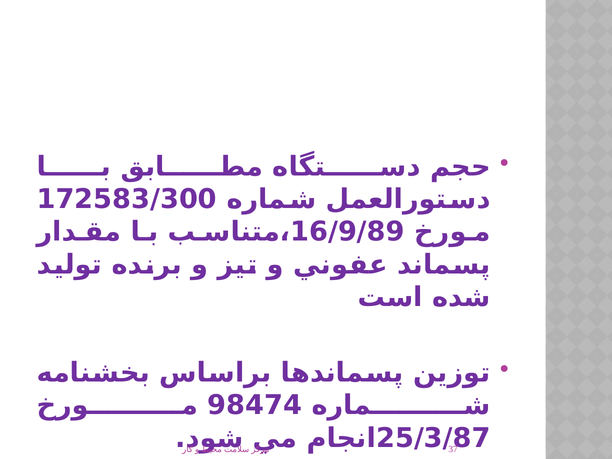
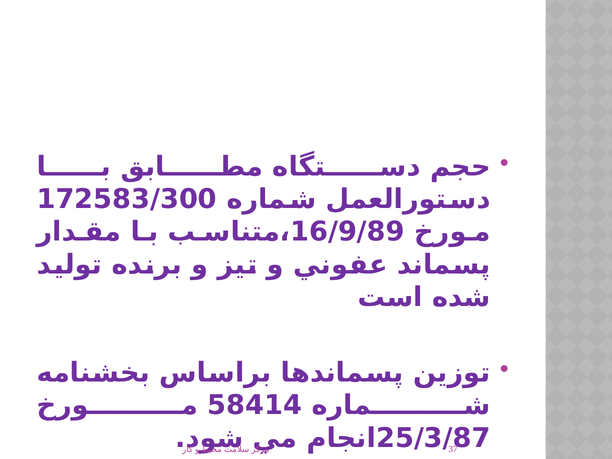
98474: 98474 -> 58414 (255, 405)
